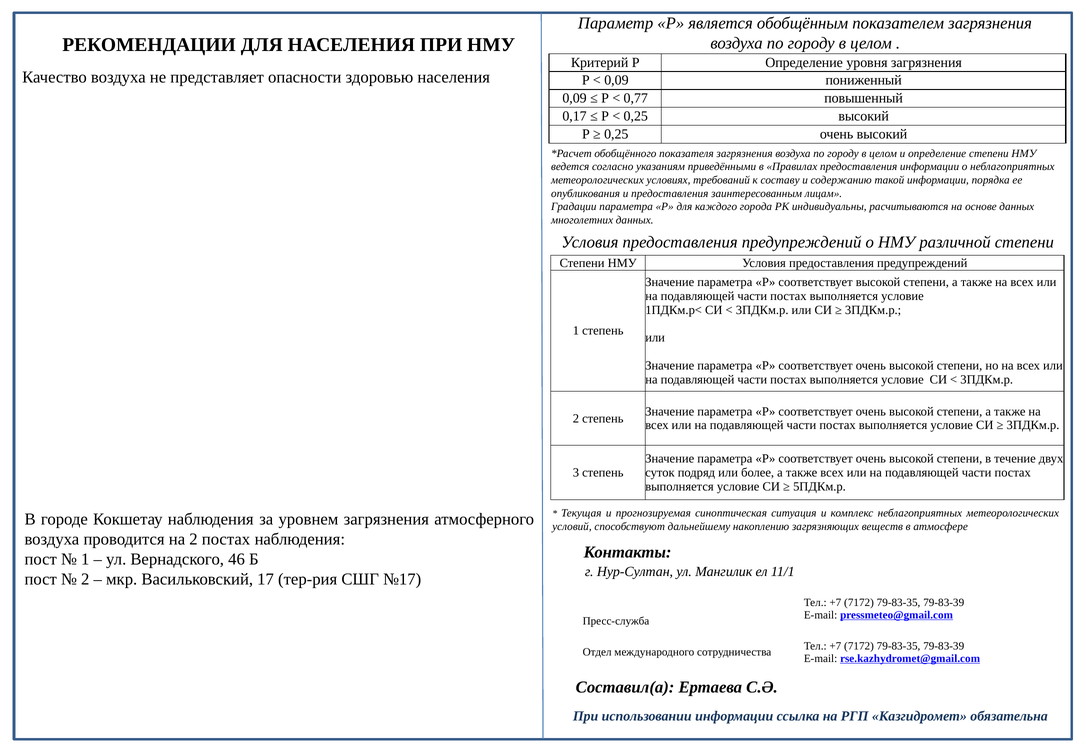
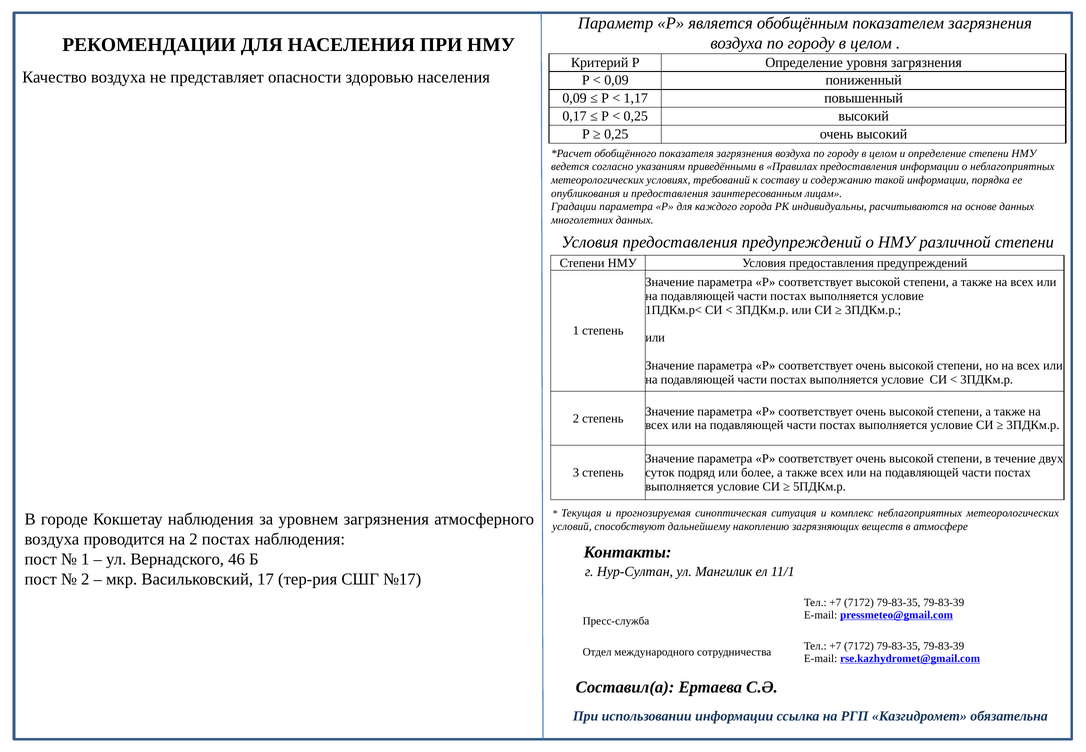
0,77: 0,77 -> 1,17 (636, 98)
